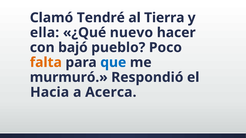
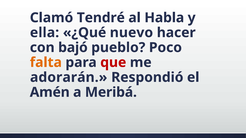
Tierra: Tierra -> Habla (164, 18)
que colour: blue -> red (113, 63)
murmuró: murmuró -> adorarán (69, 78)
Hacia: Hacia -> Amén (50, 92)
Acerca: Acerca -> Meribá (111, 92)
